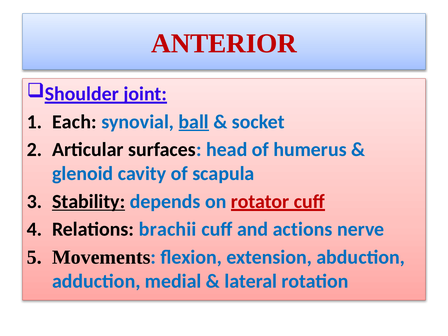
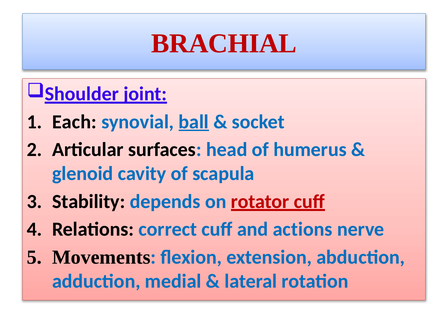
ANTERIOR: ANTERIOR -> BRACHIAL (224, 43)
Stability underline: present -> none (89, 202)
brachii: brachii -> correct (168, 229)
